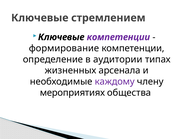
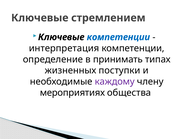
компетенции colour: purple -> blue (118, 37)
формирование: формирование -> интерпретация (64, 48)
аудитории: аудитории -> принимать (118, 60)
арсенала: арсенала -> поступки (119, 71)
